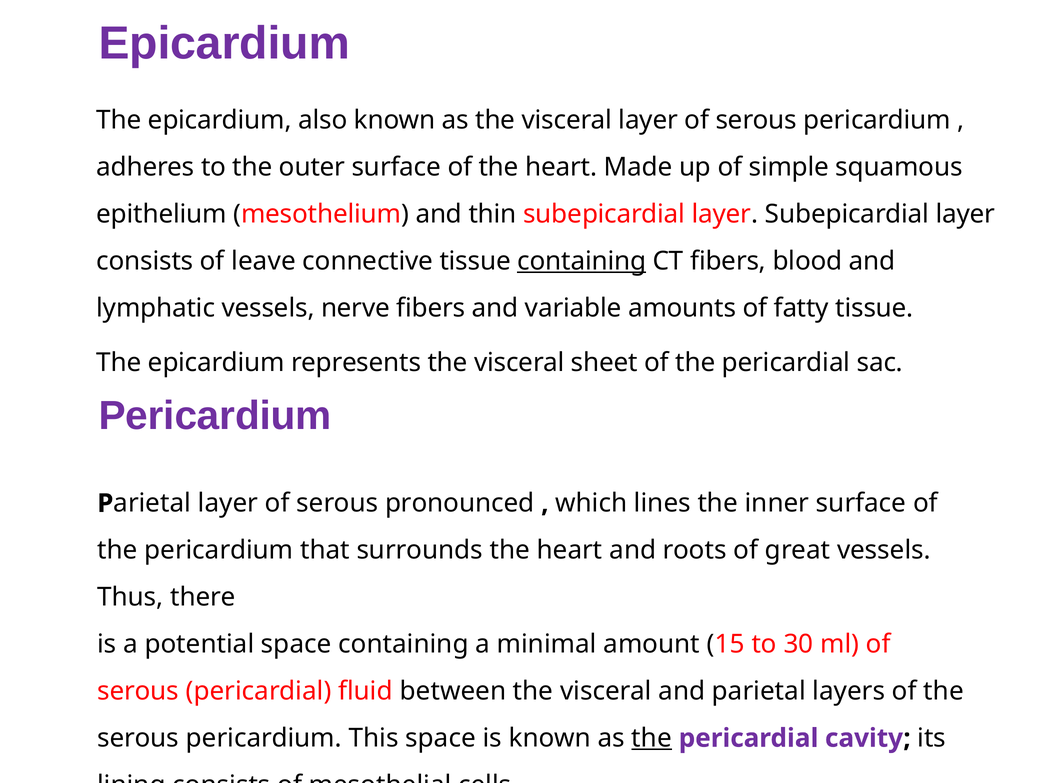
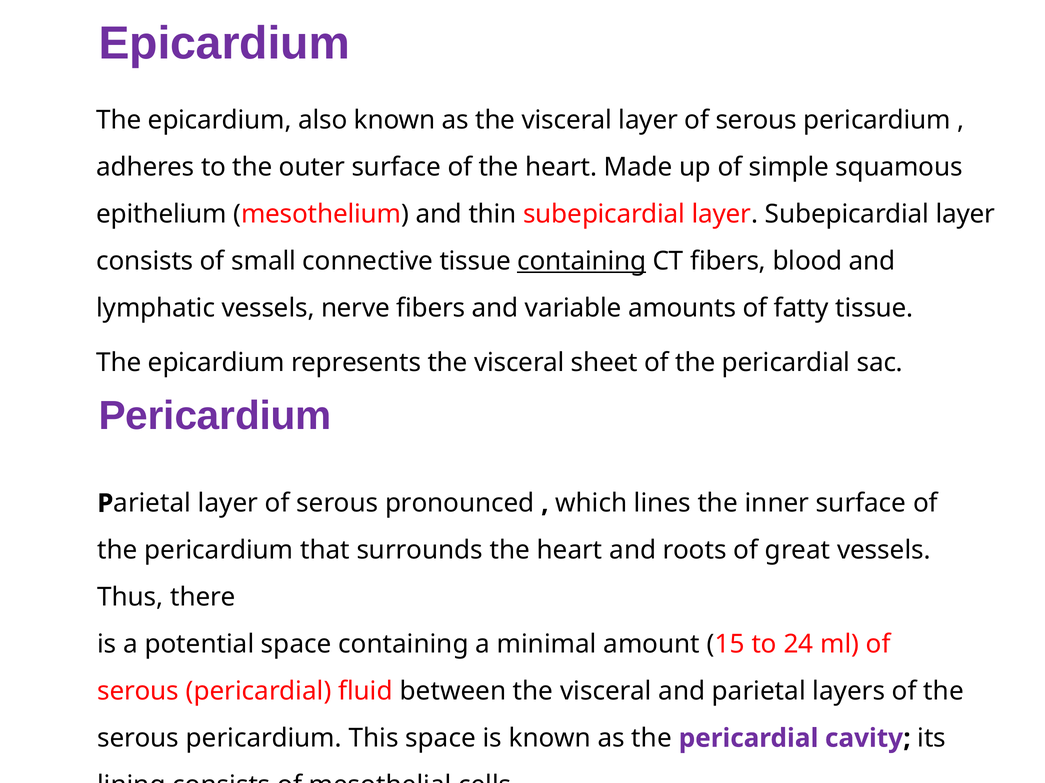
leave: leave -> small (264, 261)
30: 30 -> 24 (798, 645)
the underline: present -> none (652, 739)
